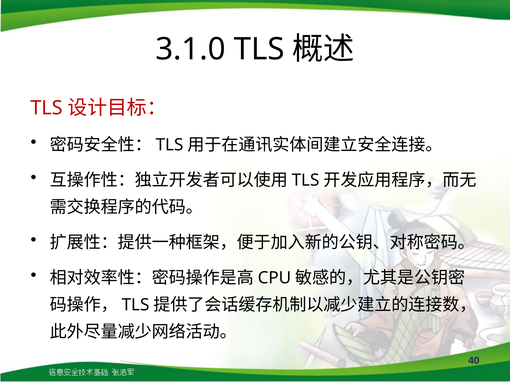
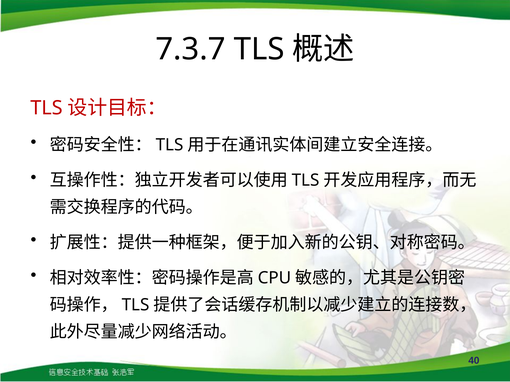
3.1.0: 3.1.0 -> 7.3.7 (191, 49)
